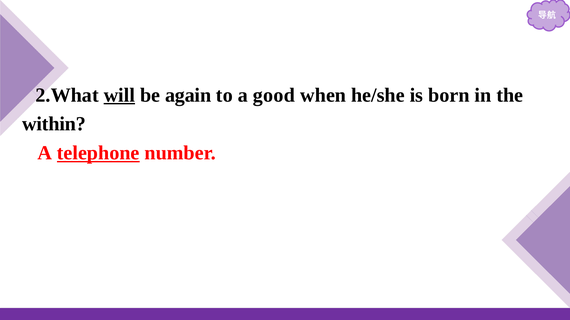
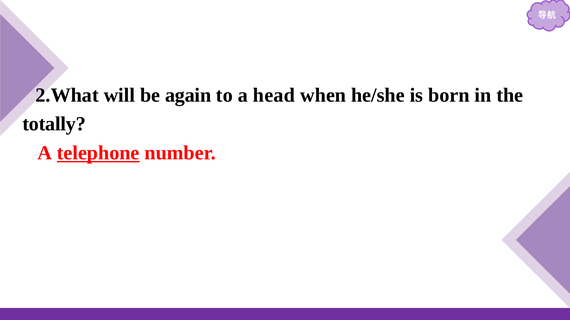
will underline: present -> none (119, 95)
good: good -> head (274, 95)
within: within -> totally (54, 124)
